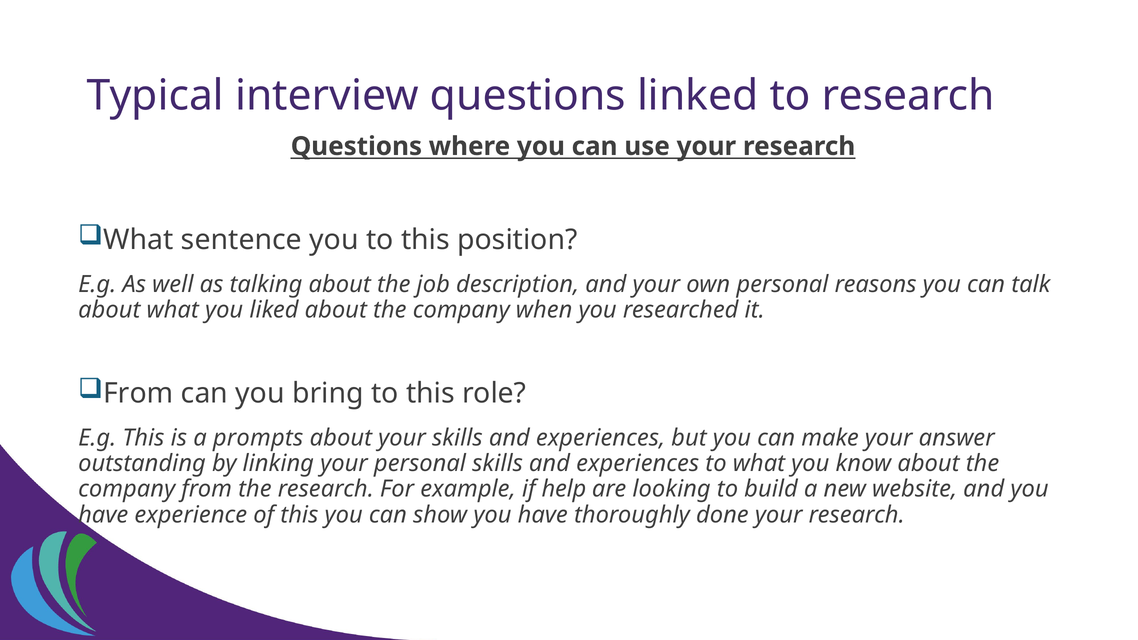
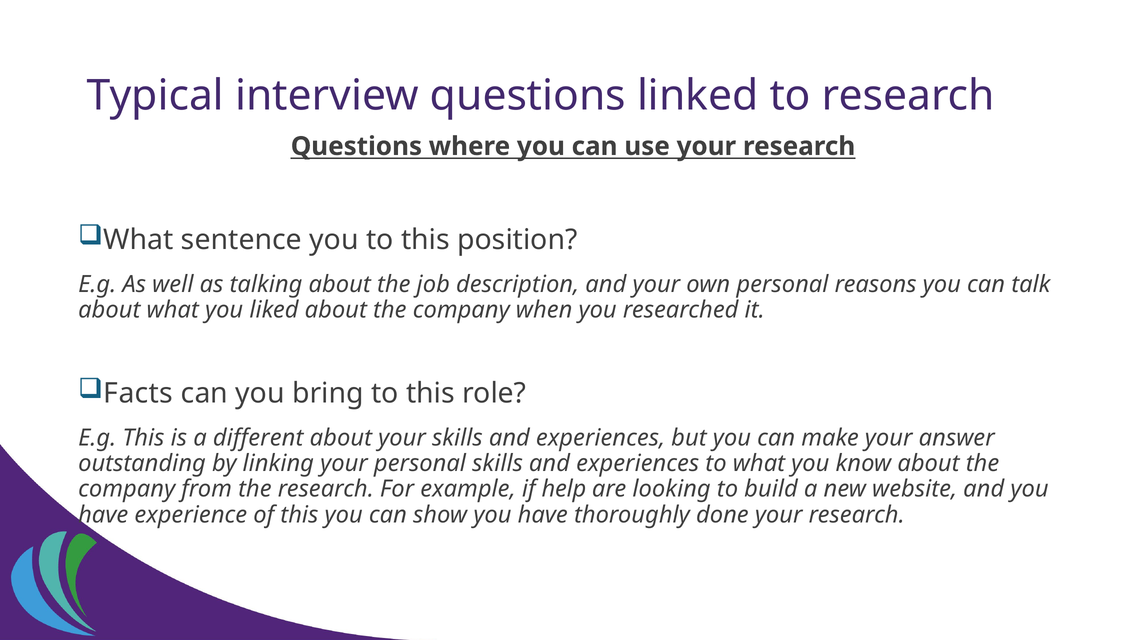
From: From -> Facts (138, 393)
prompts: prompts -> different (258, 438)
